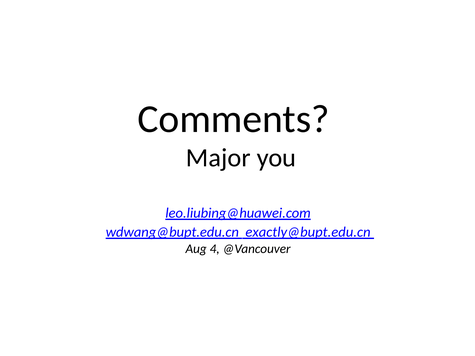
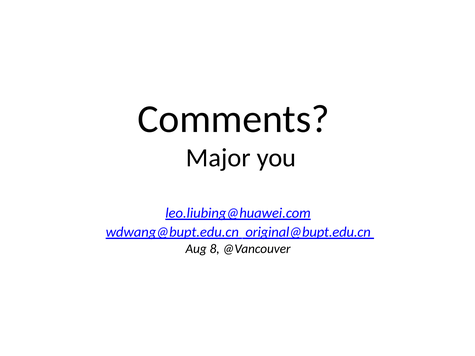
exactly@bupt.edu.cn: exactly@bupt.edu.cn -> original@bupt.edu.cn (308, 232)
4: 4 -> 8 (215, 249)
